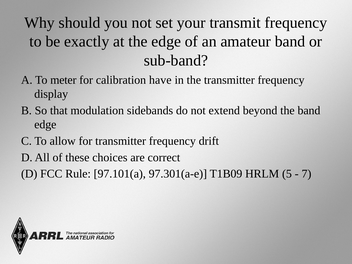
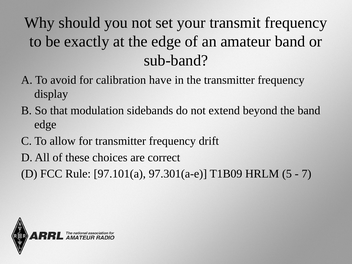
meter: meter -> avoid (63, 80)
